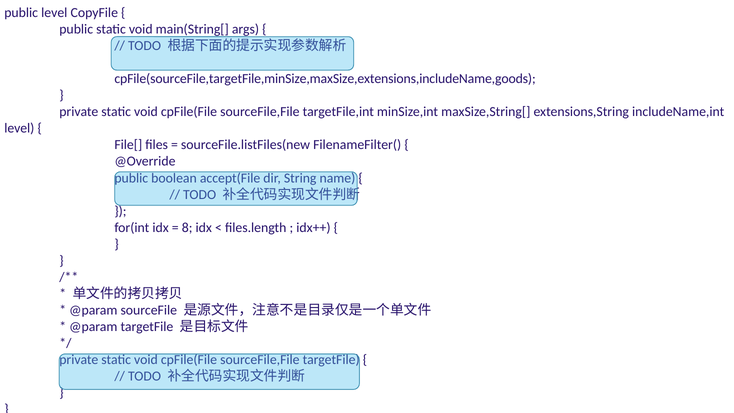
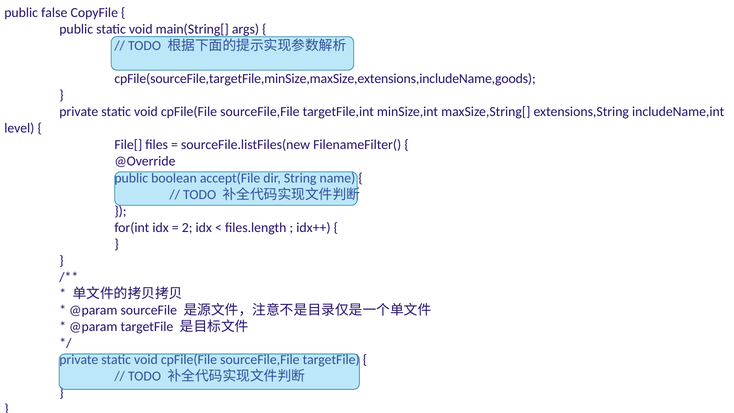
public level: level -> false (54, 13)
8: 8 -> 2 (187, 227)
